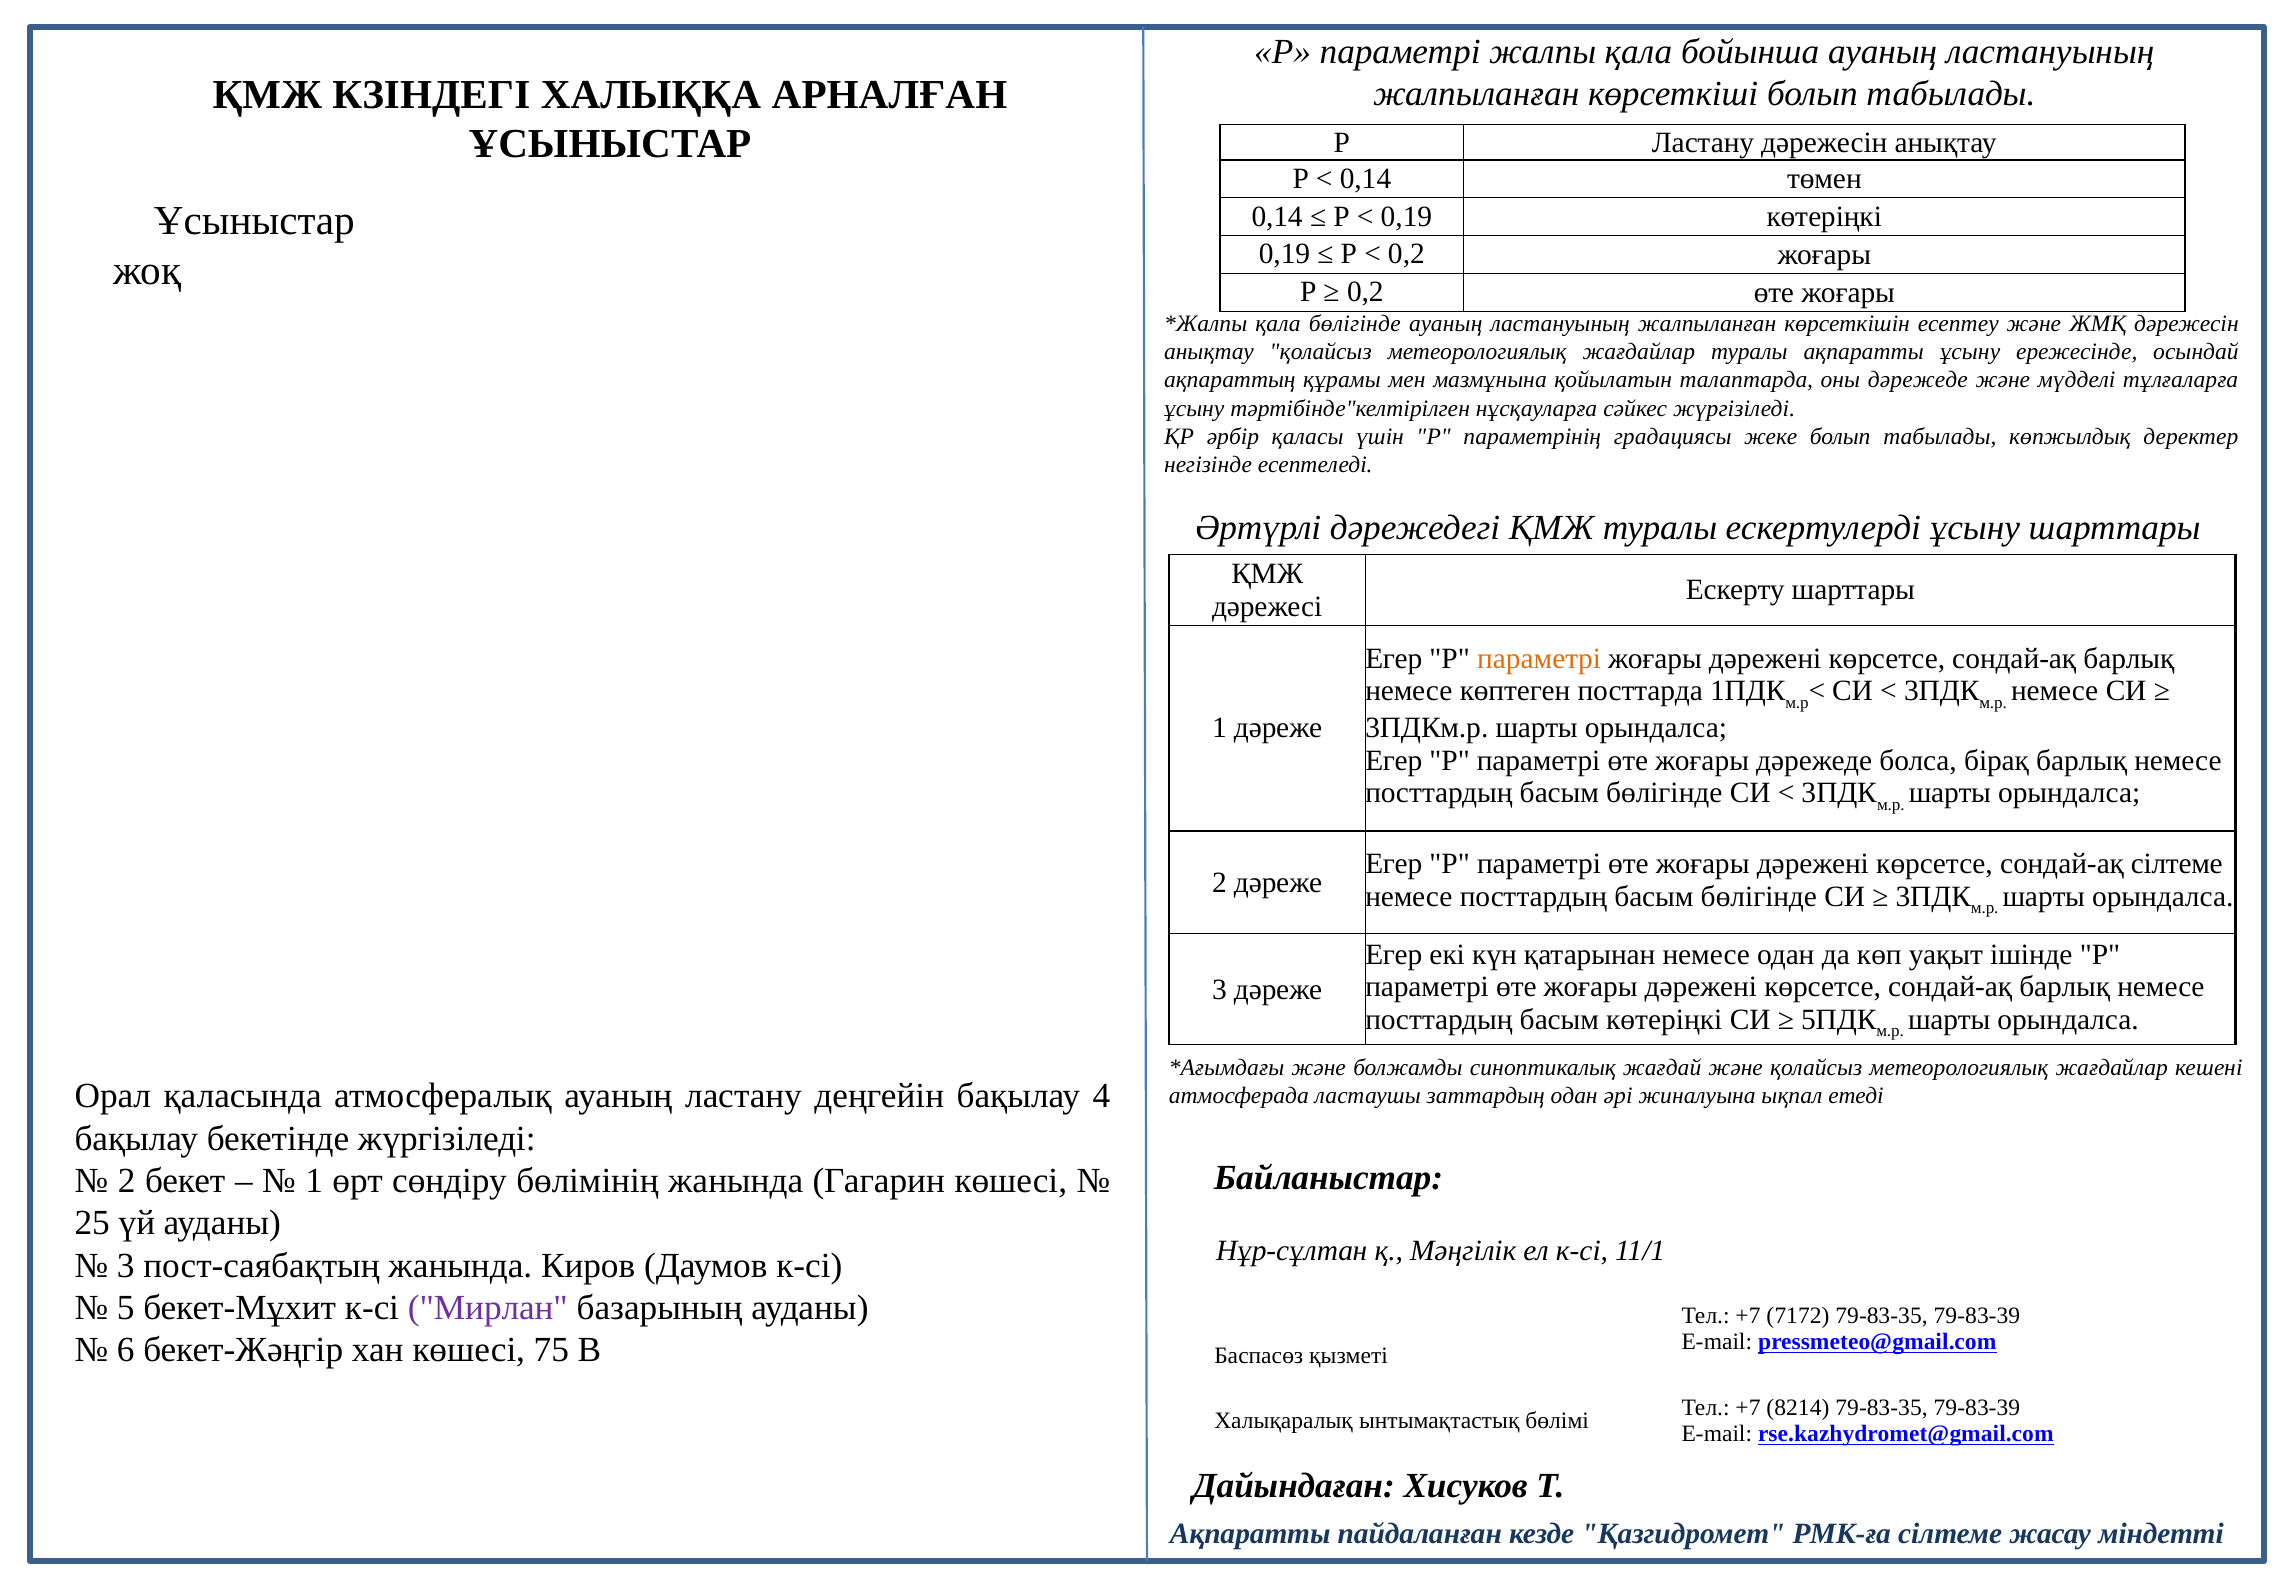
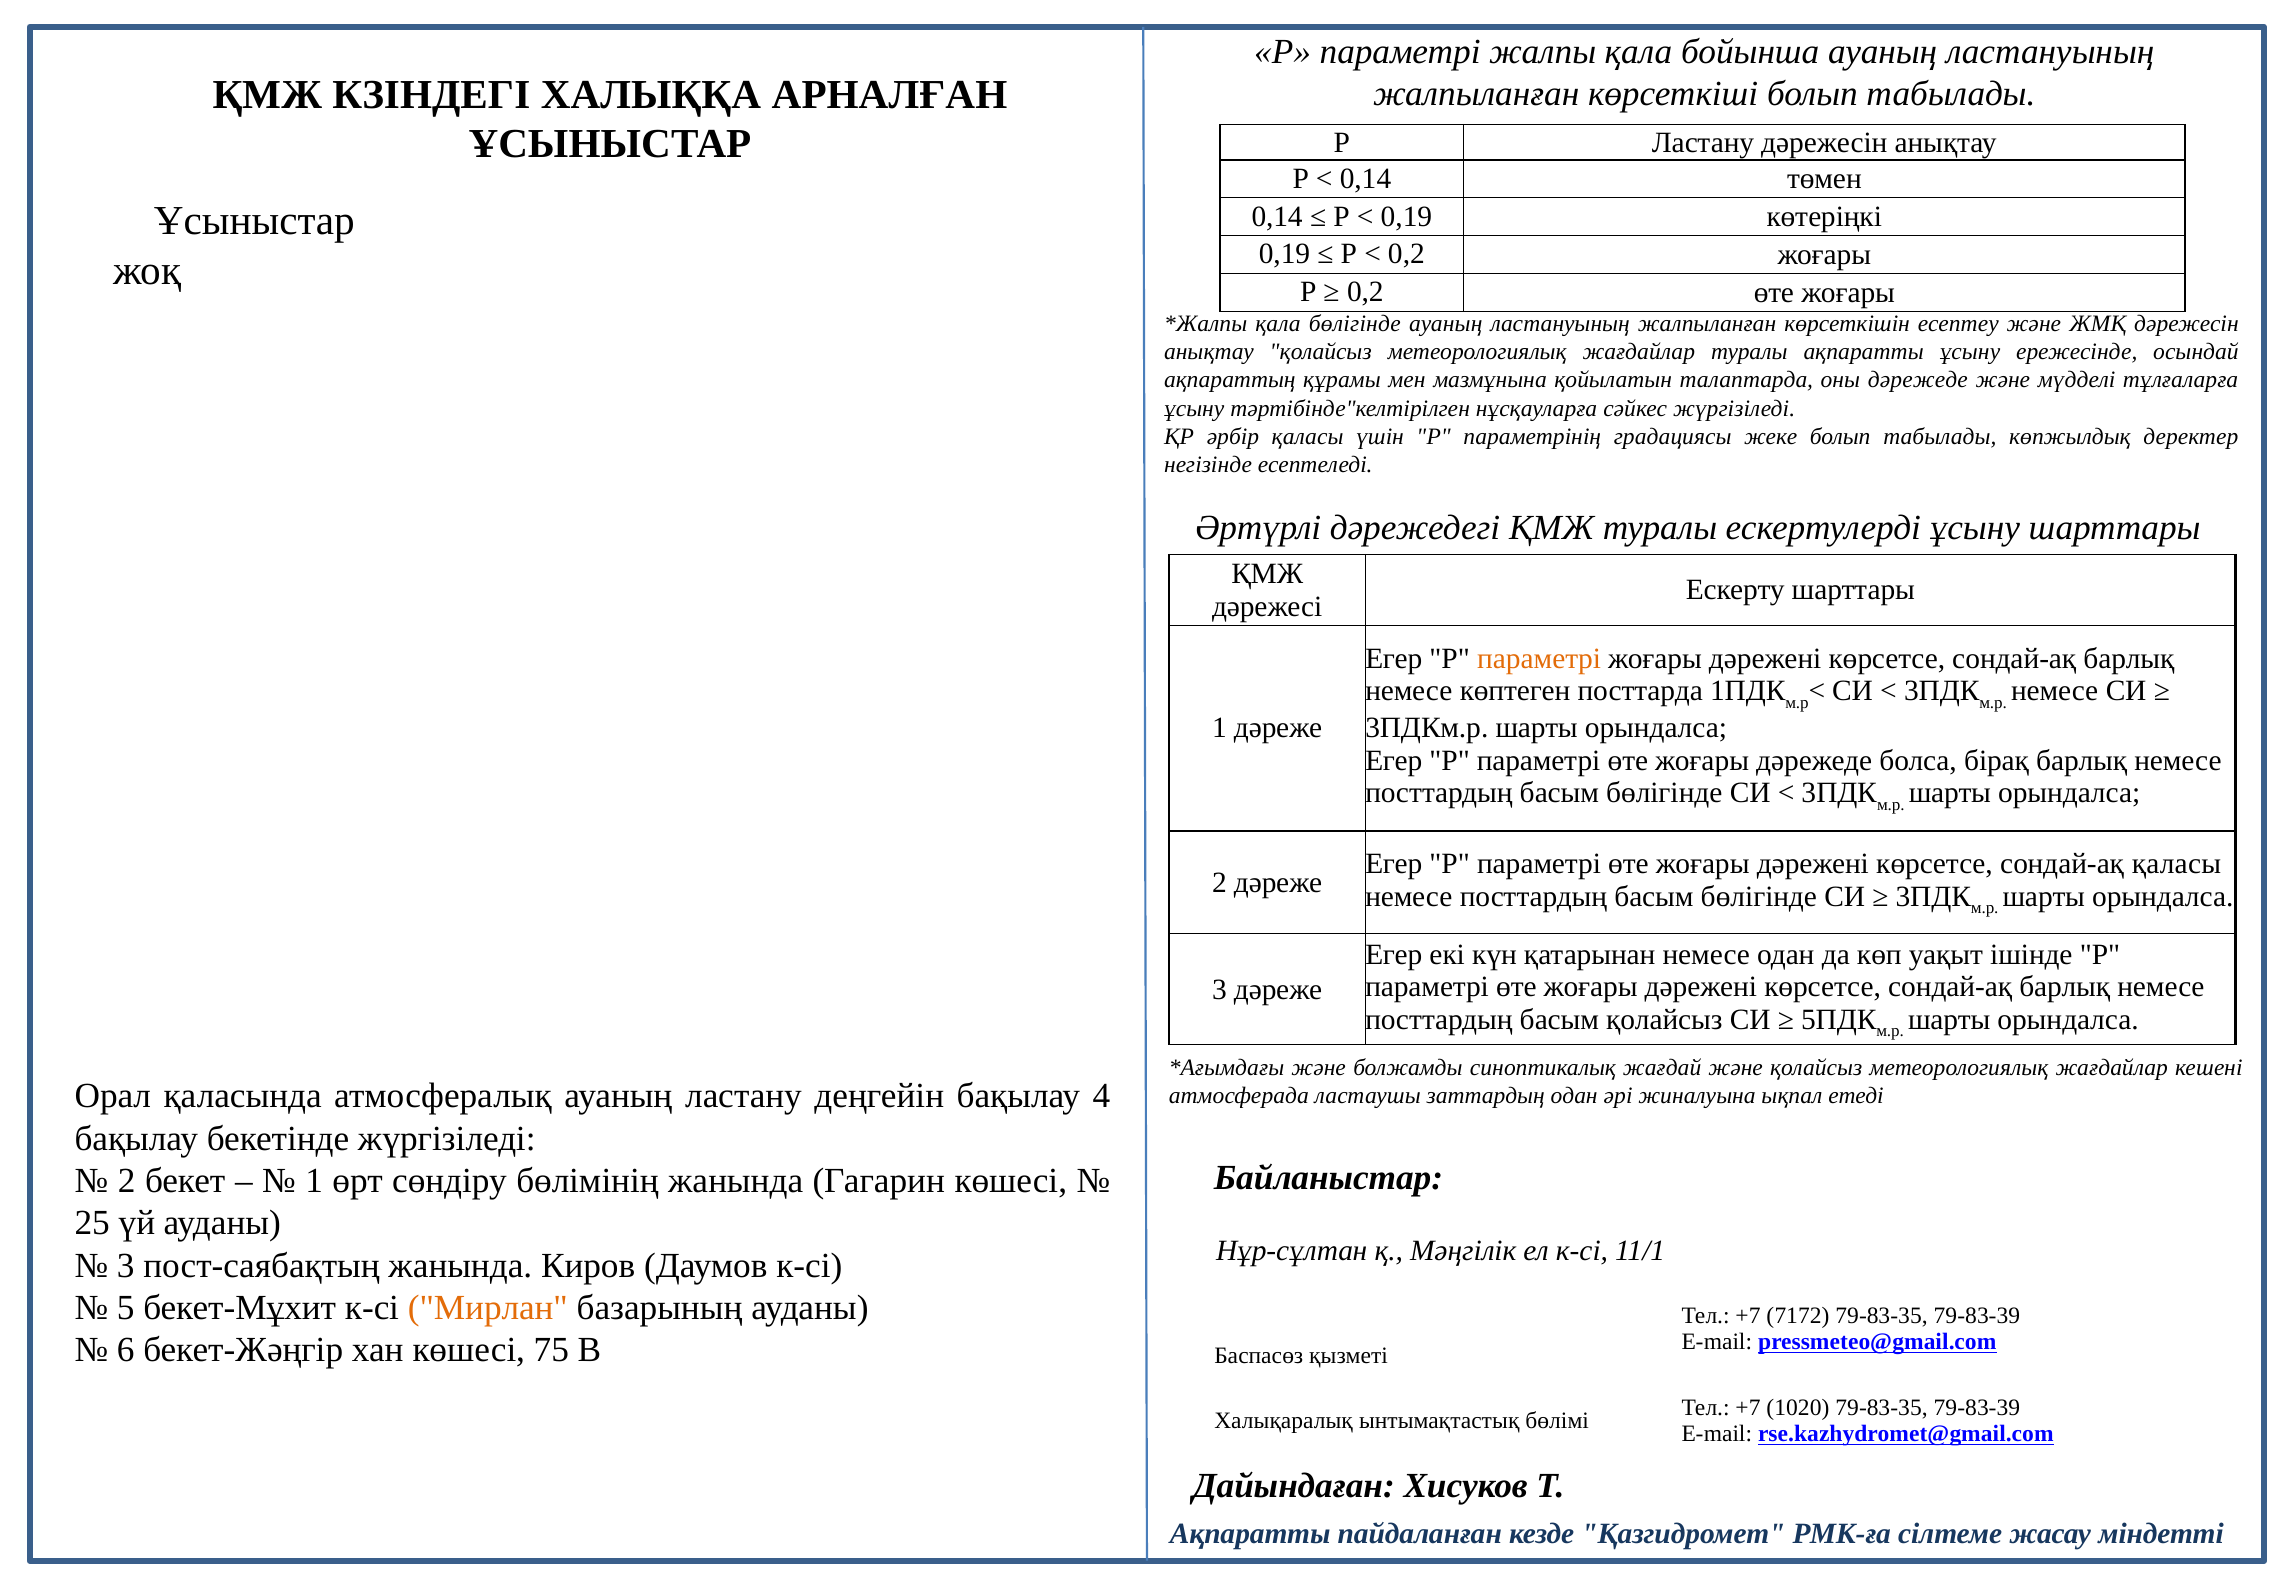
сондай-ақ сілтеме: сілтеме -> қаласы (2177, 864)
басым көтеріңкі: көтеріңкі -> қолайсыз (1664, 1020)
Мирлан colour: purple -> orange (488, 1308)
8214: 8214 -> 1020 (1798, 1408)
